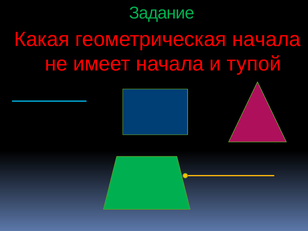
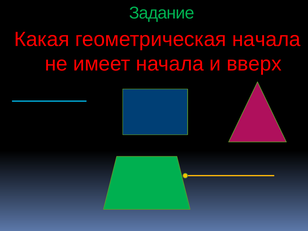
тупой: тупой -> вверх (254, 64)
